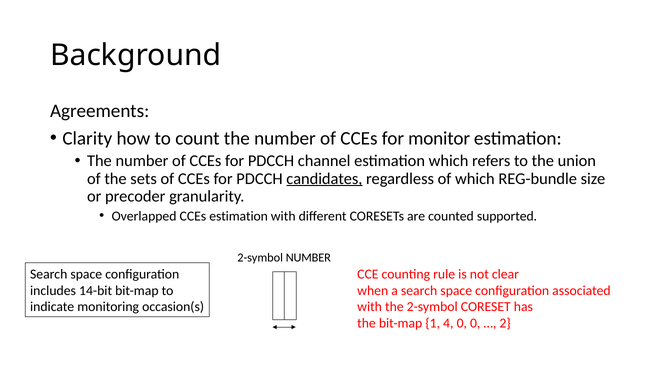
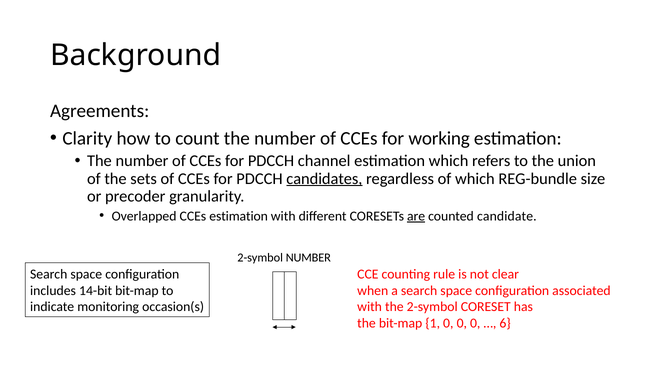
monitor: monitor -> working (439, 139)
are underline: none -> present (416, 216)
supported: supported -> candidate (507, 216)
1 4: 4 -> 0 (448, 324)
2: 2 -> 6 (505, 324)
